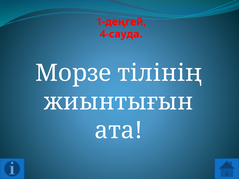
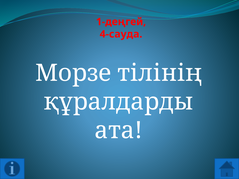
жиынтығын: жиынтығын -> құралдарды (119, 102)
